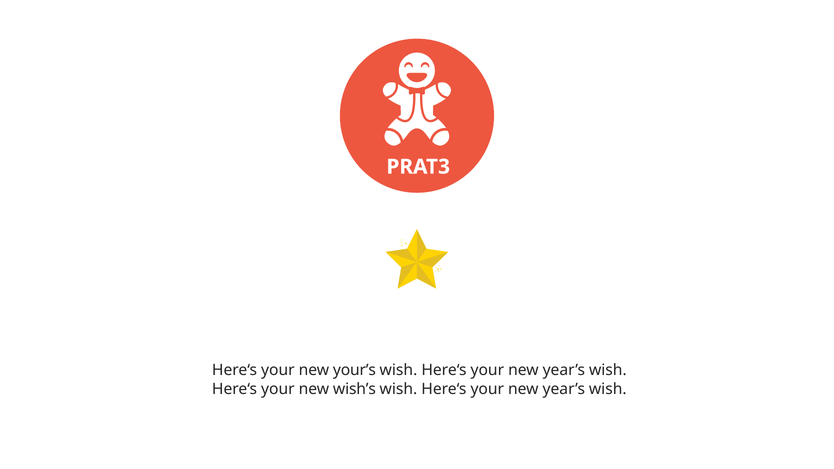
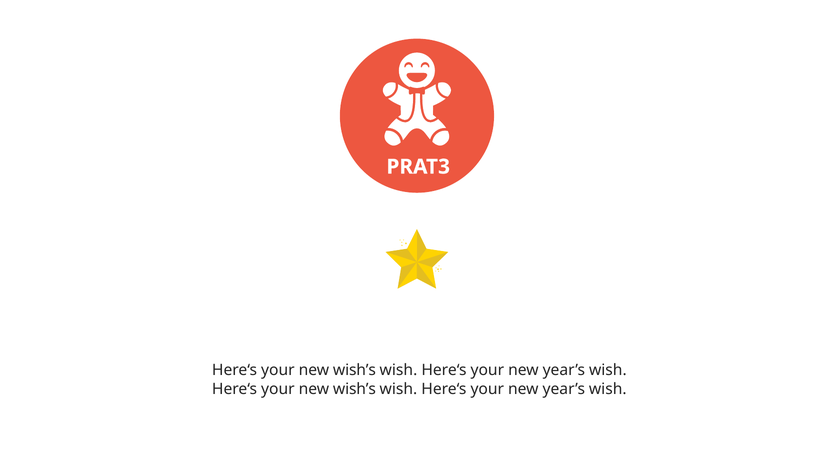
your’s: your’s -> wish’s (354, 370)
